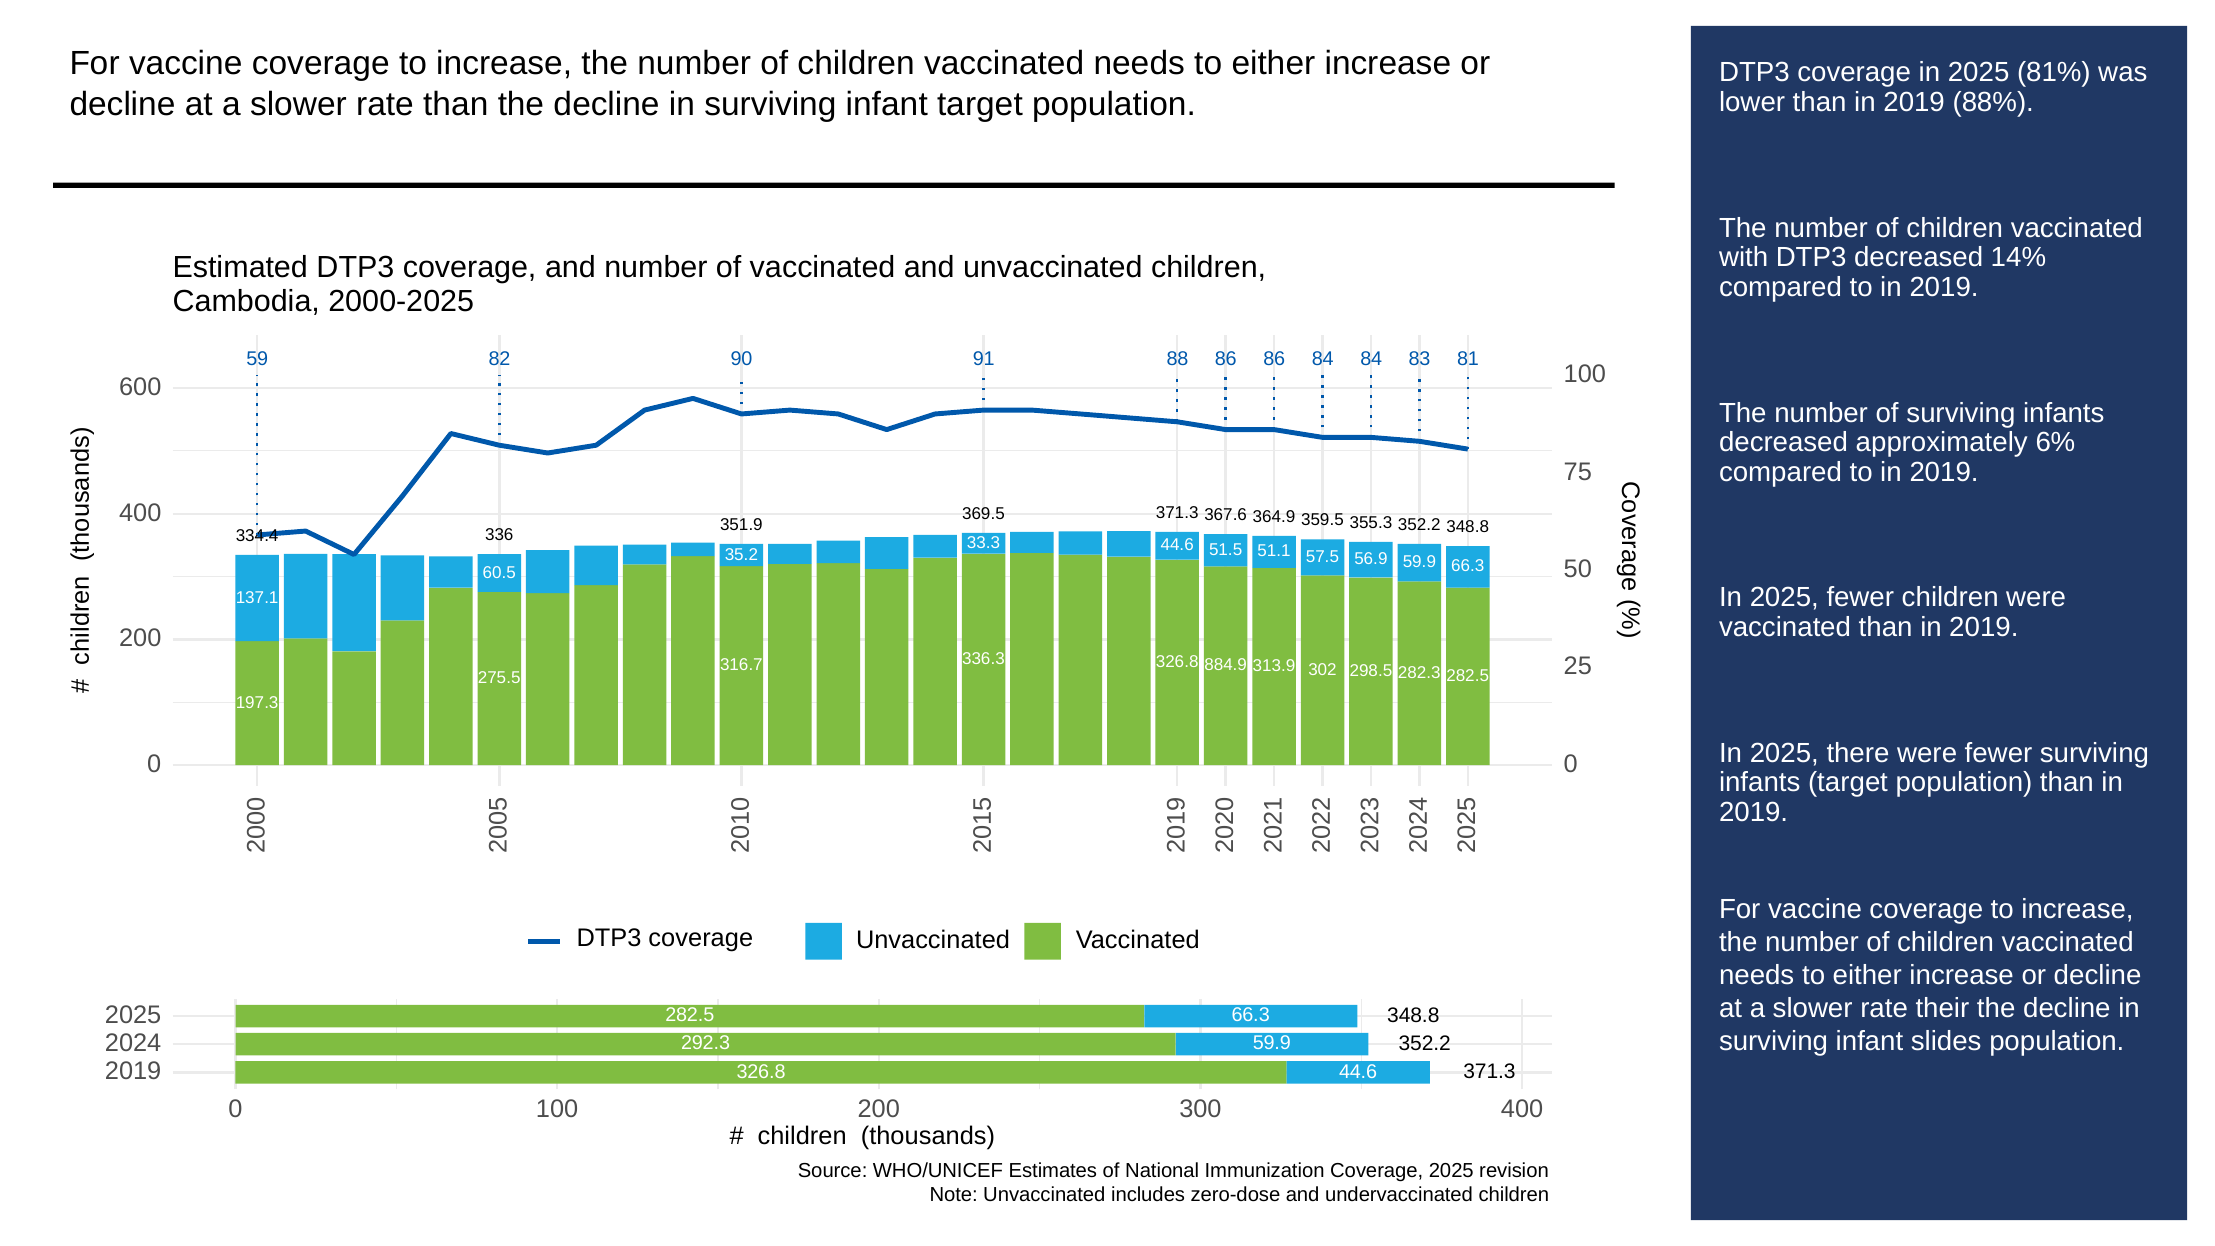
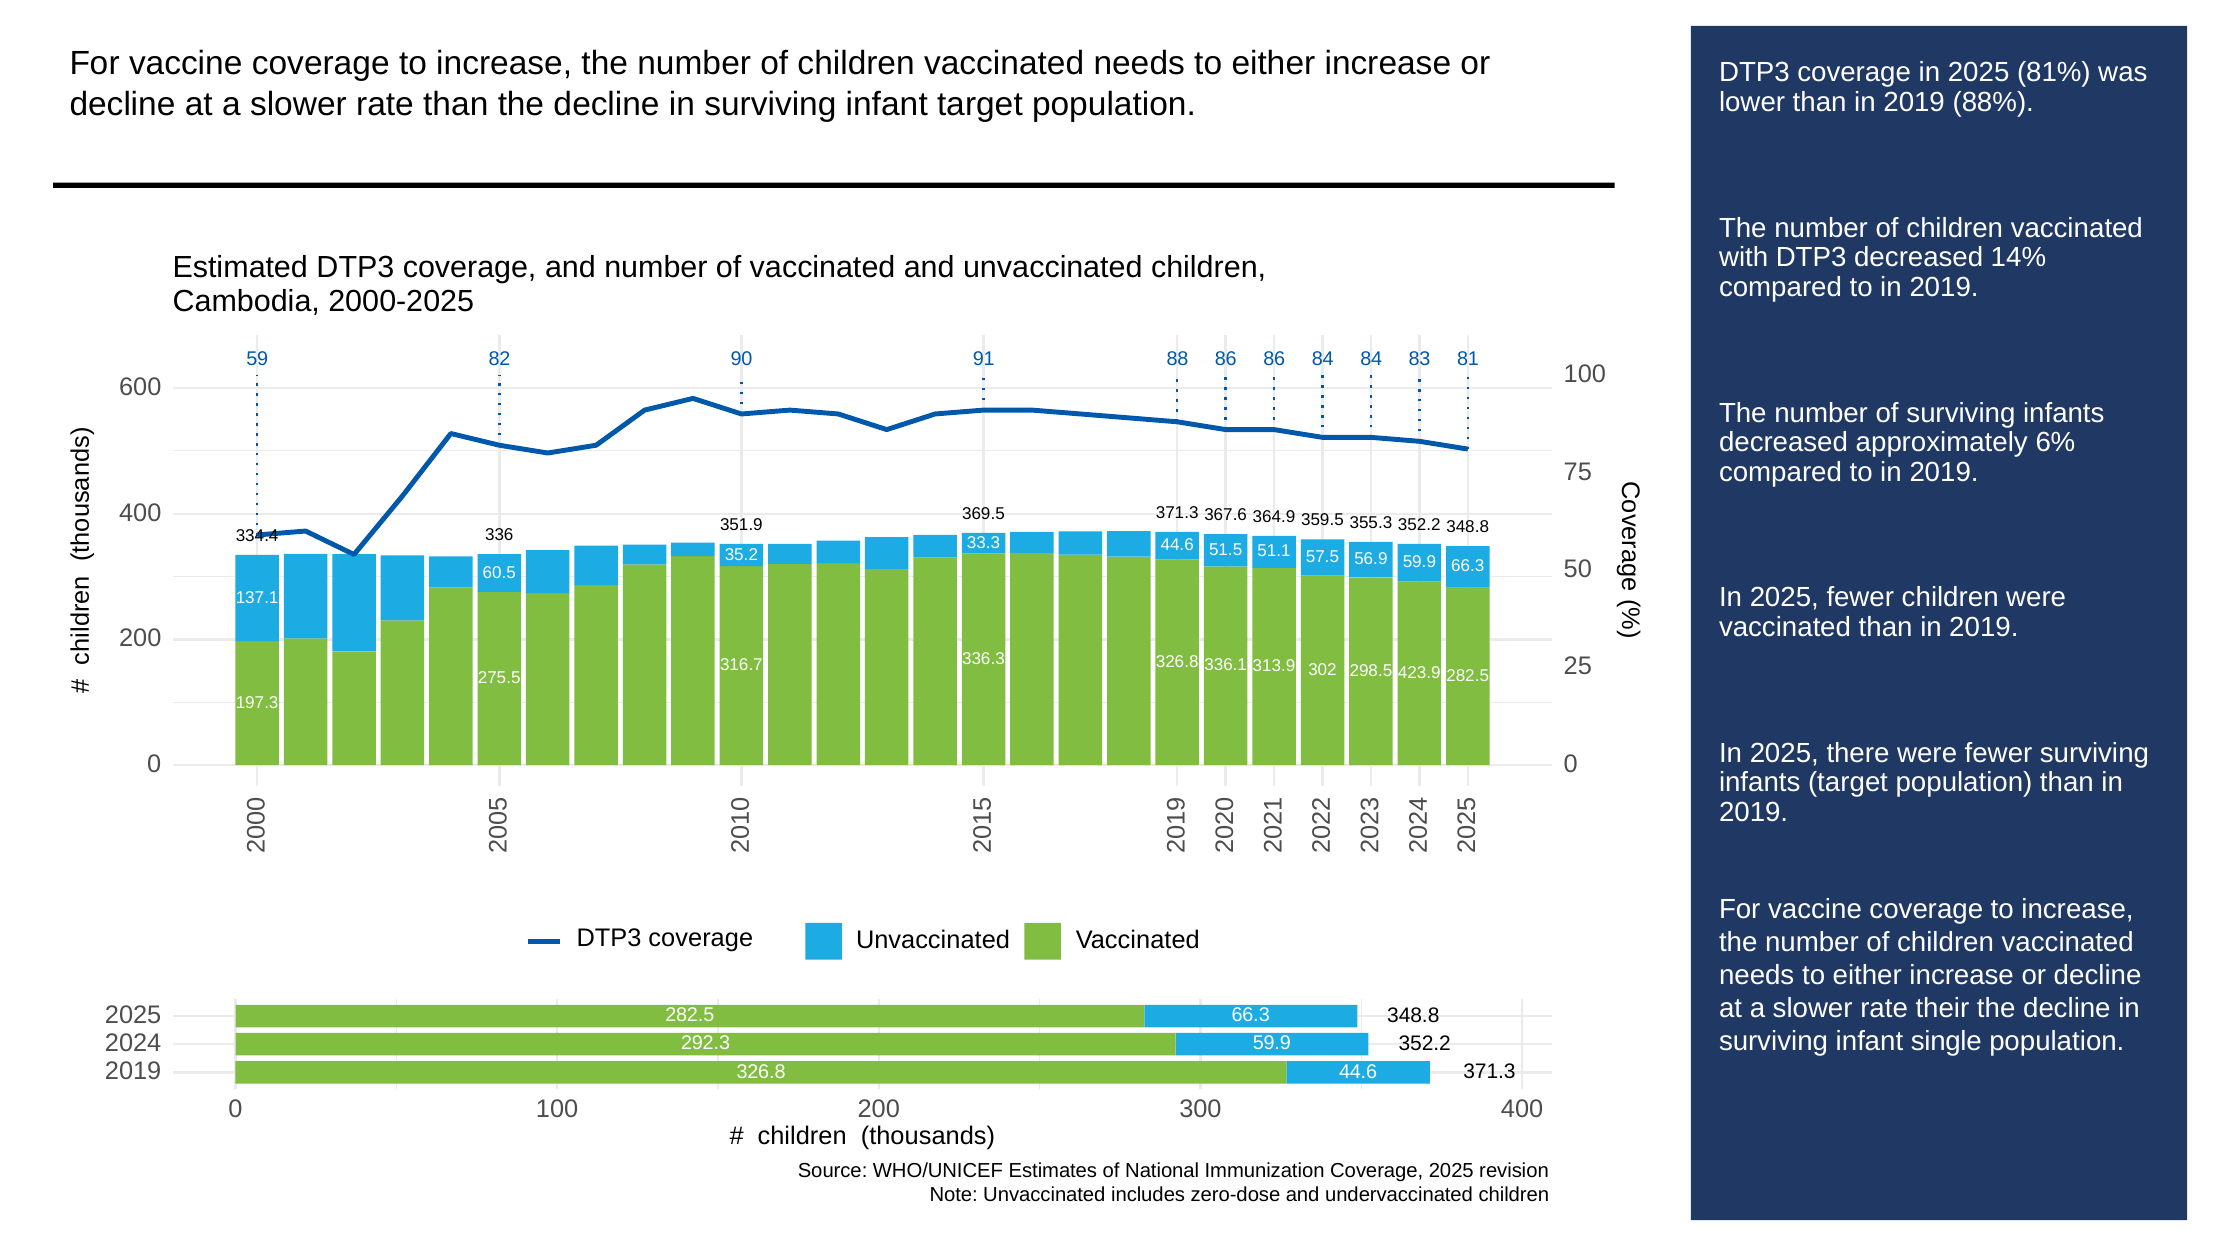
884.9: 884.9 -> 336.1 (1226, 665)
282.3: 282.3 -> 423.9 (1419, 673)
slides: slides -> single (1946, 1042)
